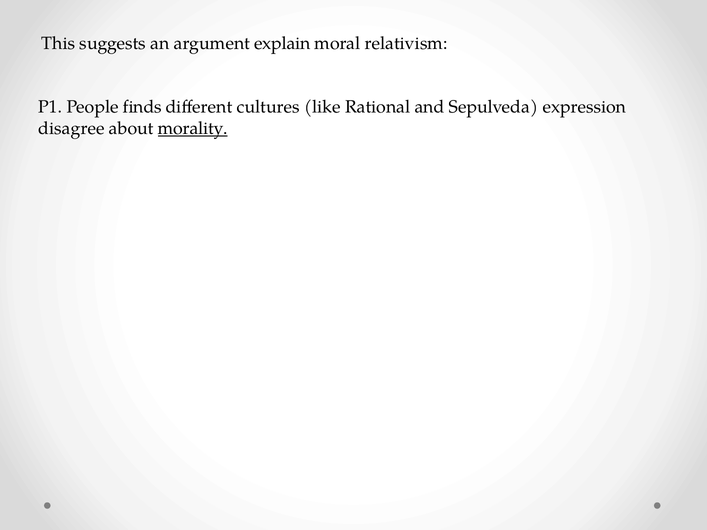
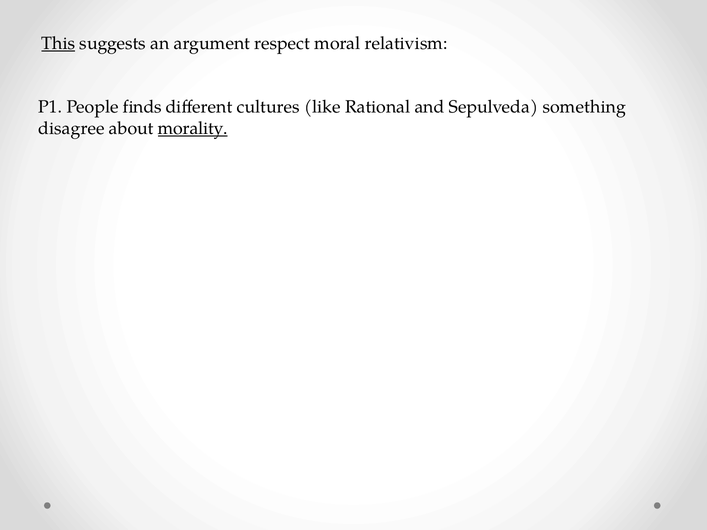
This underline: none -> present (58, 43)
explain: explain -> respect (282, 43)
expression: expression -> something (584, 107)
